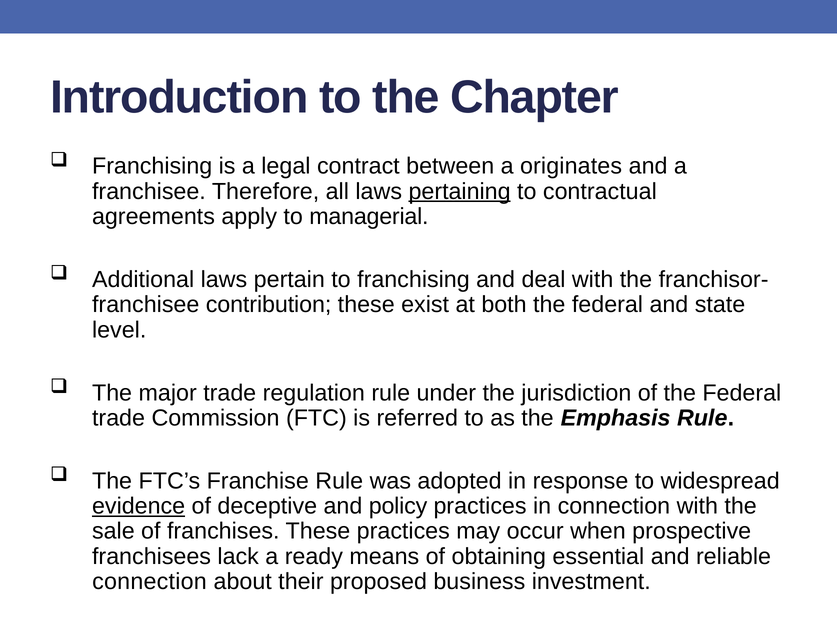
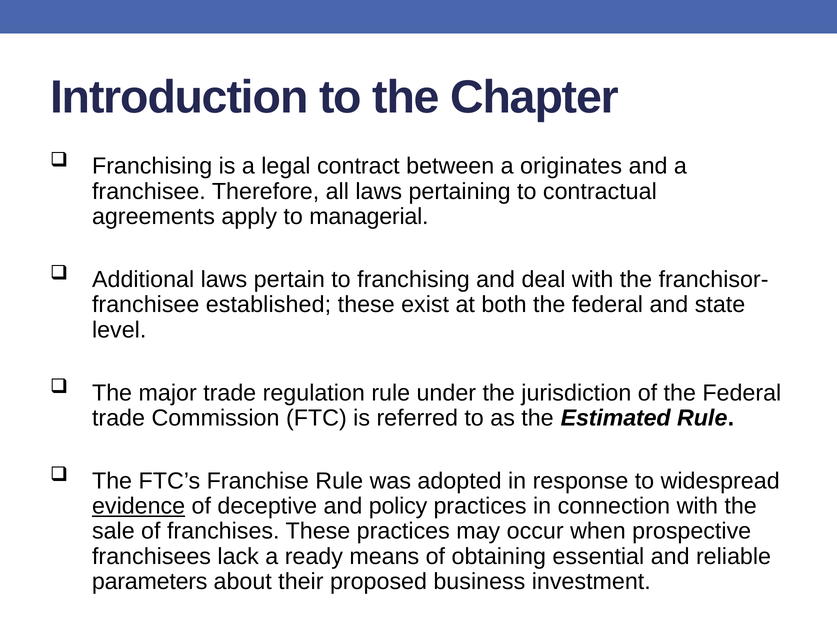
pertaining underline: present -> none (460, 191)
contribution: contribution -> established (268, 305)
Emphasis: Emphasis -> Estimated (616, 418)
connection: connection -> parameters (150, 581)
